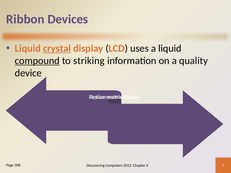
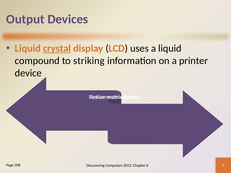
Ribbon: Ribbon -> Output (25, 19)
compound underline: present -> none (37, 61)
quality: quality -> printer (194, 61)
